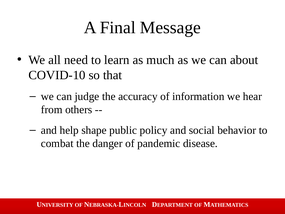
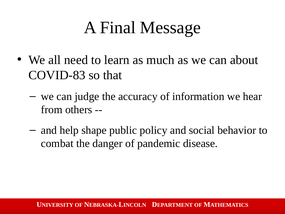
COVID-10: COVID-10 -> COVID-83 (57, 75)
